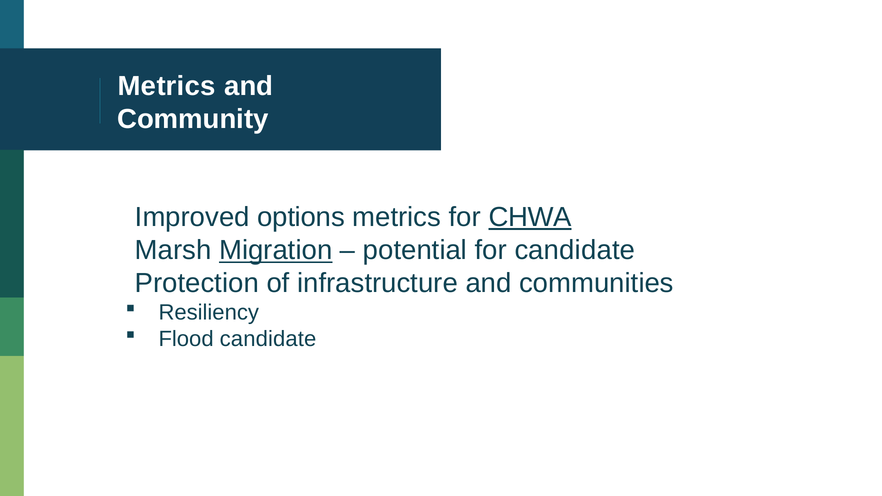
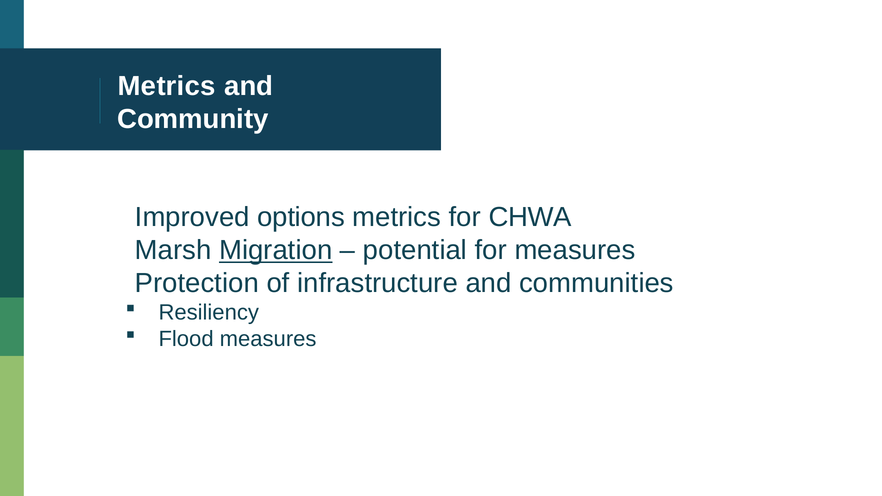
CHWA underline: present -> none (530, 217)
for candidate: candidate -> measures (575, 250)
Flood candidate: candidate -> measures (268, 339)
